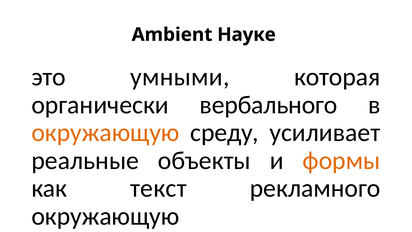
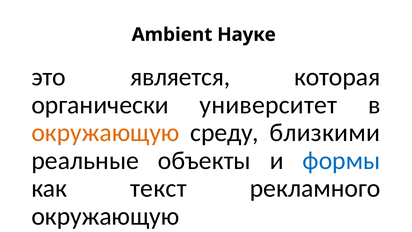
умными: умными -> является (180, 77)
вербального: вербального -> университет (268, 105)
усиливает: усиливает -> близкими (325, 133)
формы colour: orange -> blue (341, 160)
